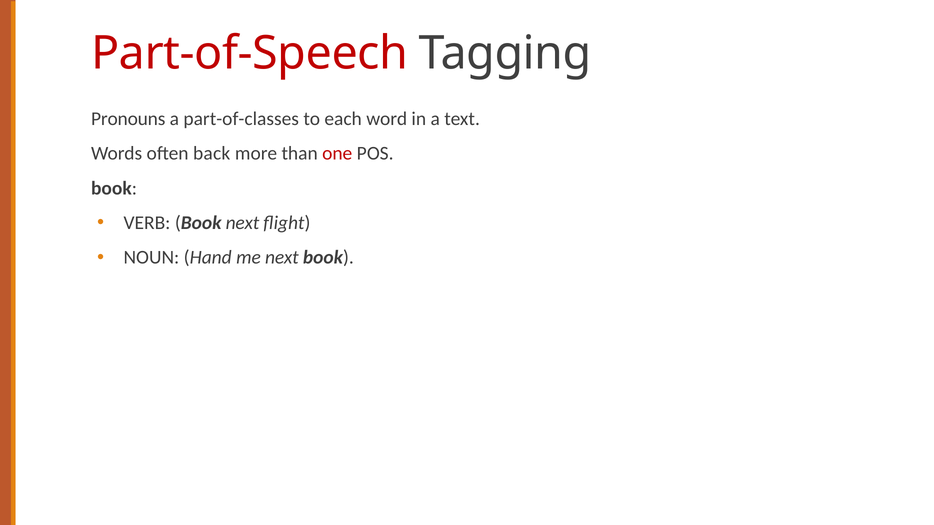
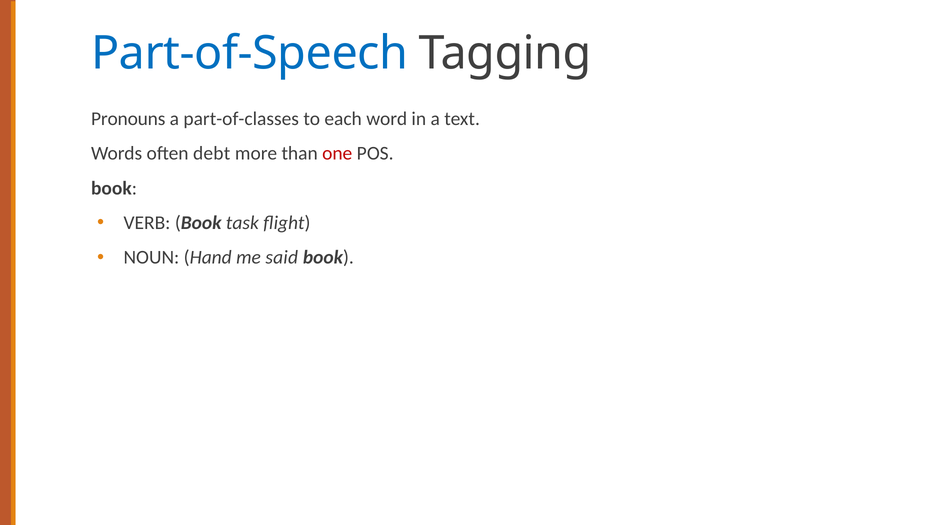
Part-of-Speech colour: red -> blue (250, 53)
back: back -> debt (212, 154)
Book next: next -> task (242, 223)
me next: next -> said (282, 258)
